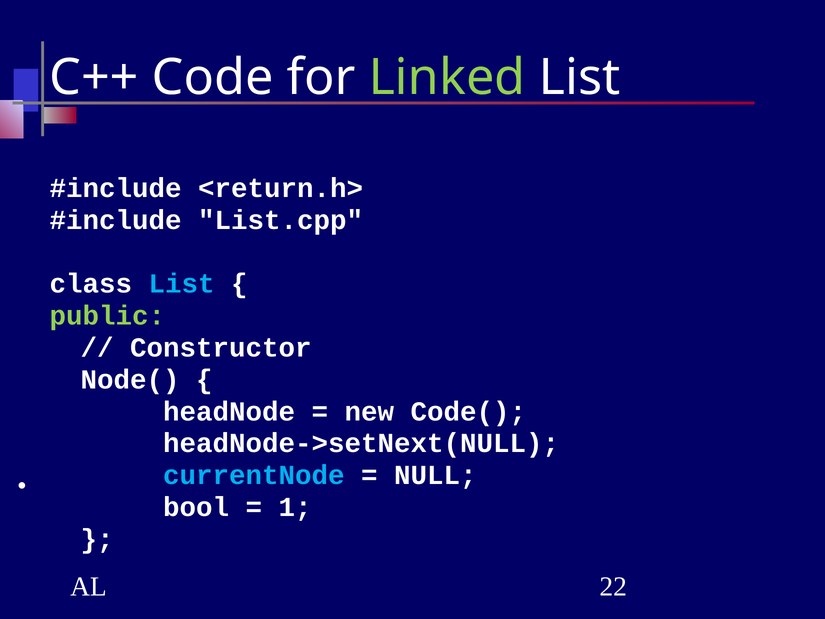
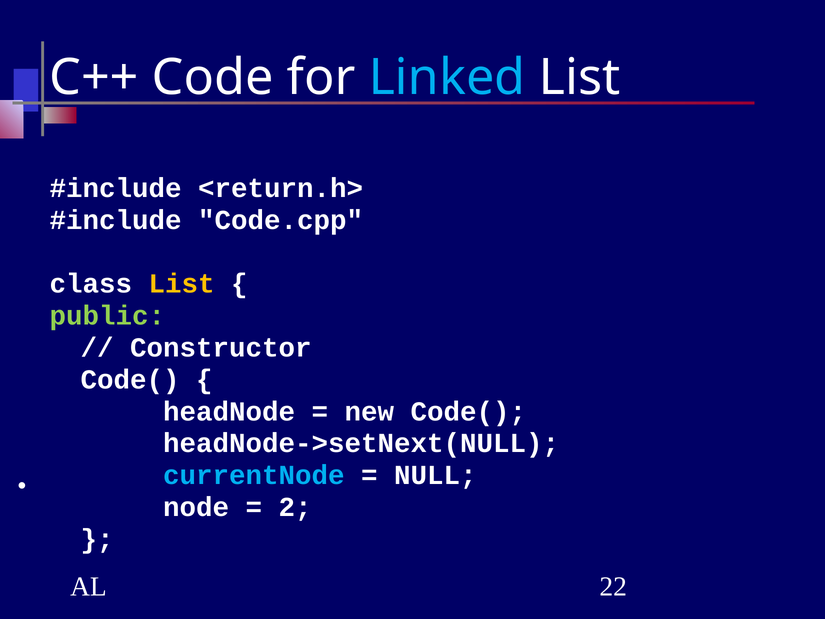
Linked colour: light green -> light blue (447, 78)
List.cpp: List.cpp -> Code.cpp (281, 220)
List colour: light blue -> yellow (182, 284)
Node(: Node( -> Code( (130, 379)
bool: bool -> node (196, 507)
1: 1 -> 2 (295, 507)
